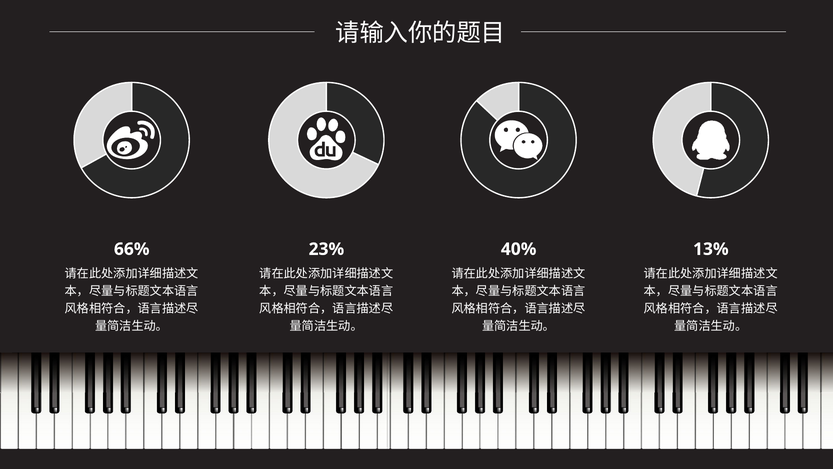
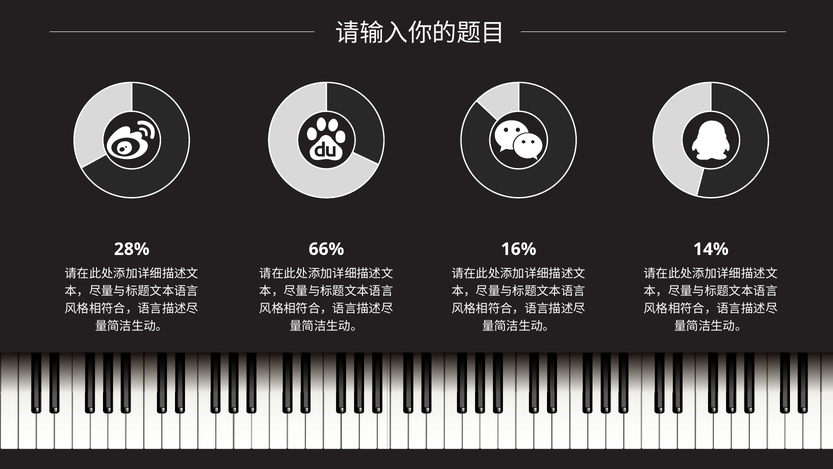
66%: 66% -> 28% (132, 249)
23%: 23% -> 66% (326, 249)
40%: 40% -> 16% (519, 249)
13%: 13% -> 14% (711, 249)
